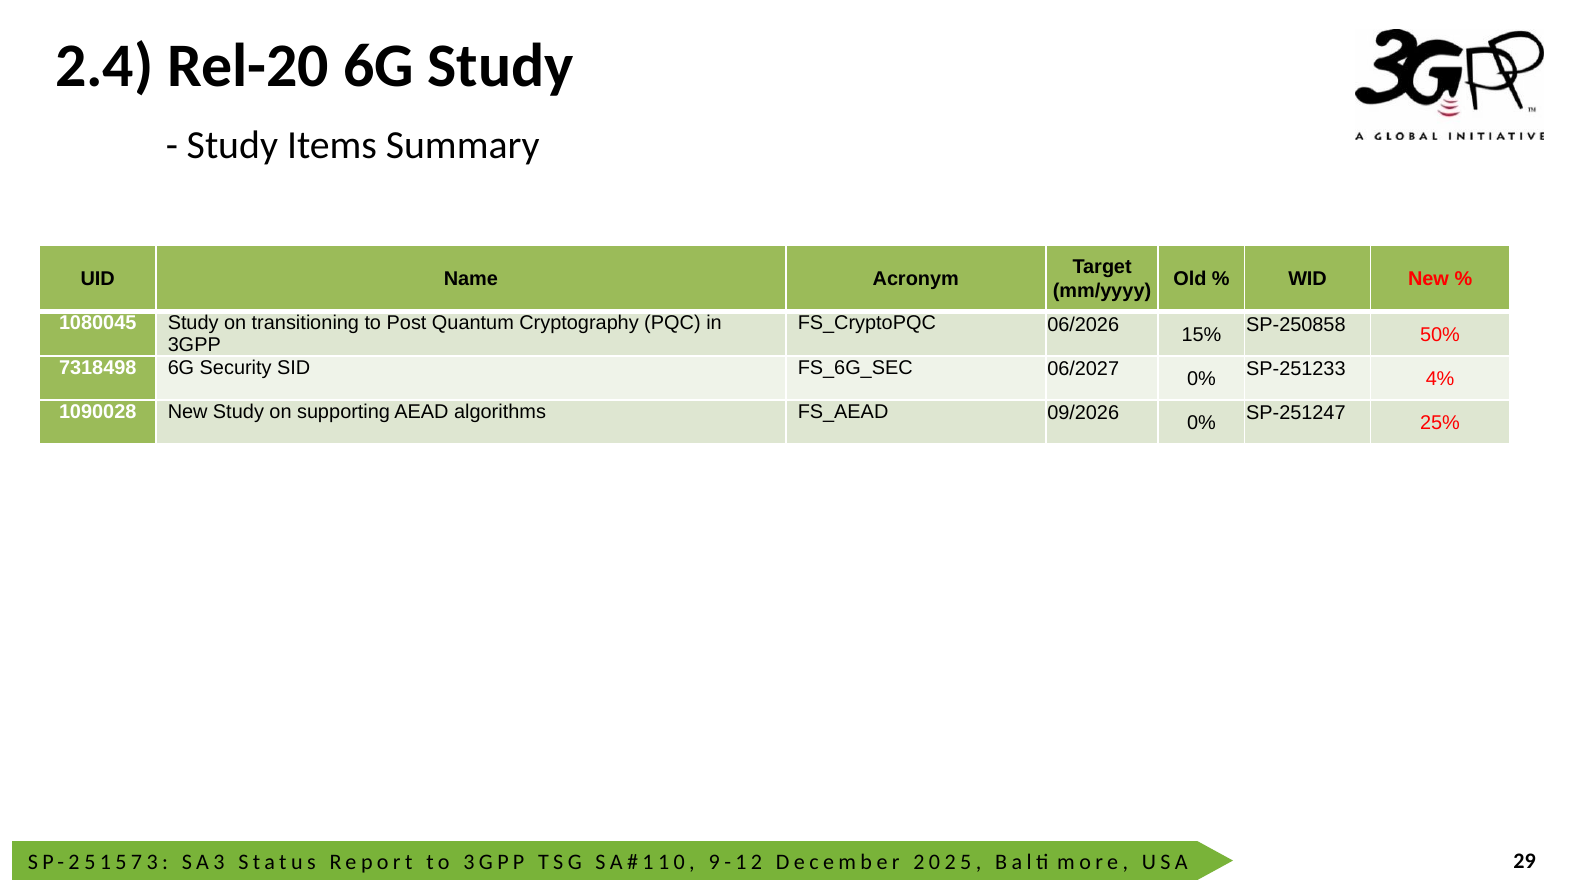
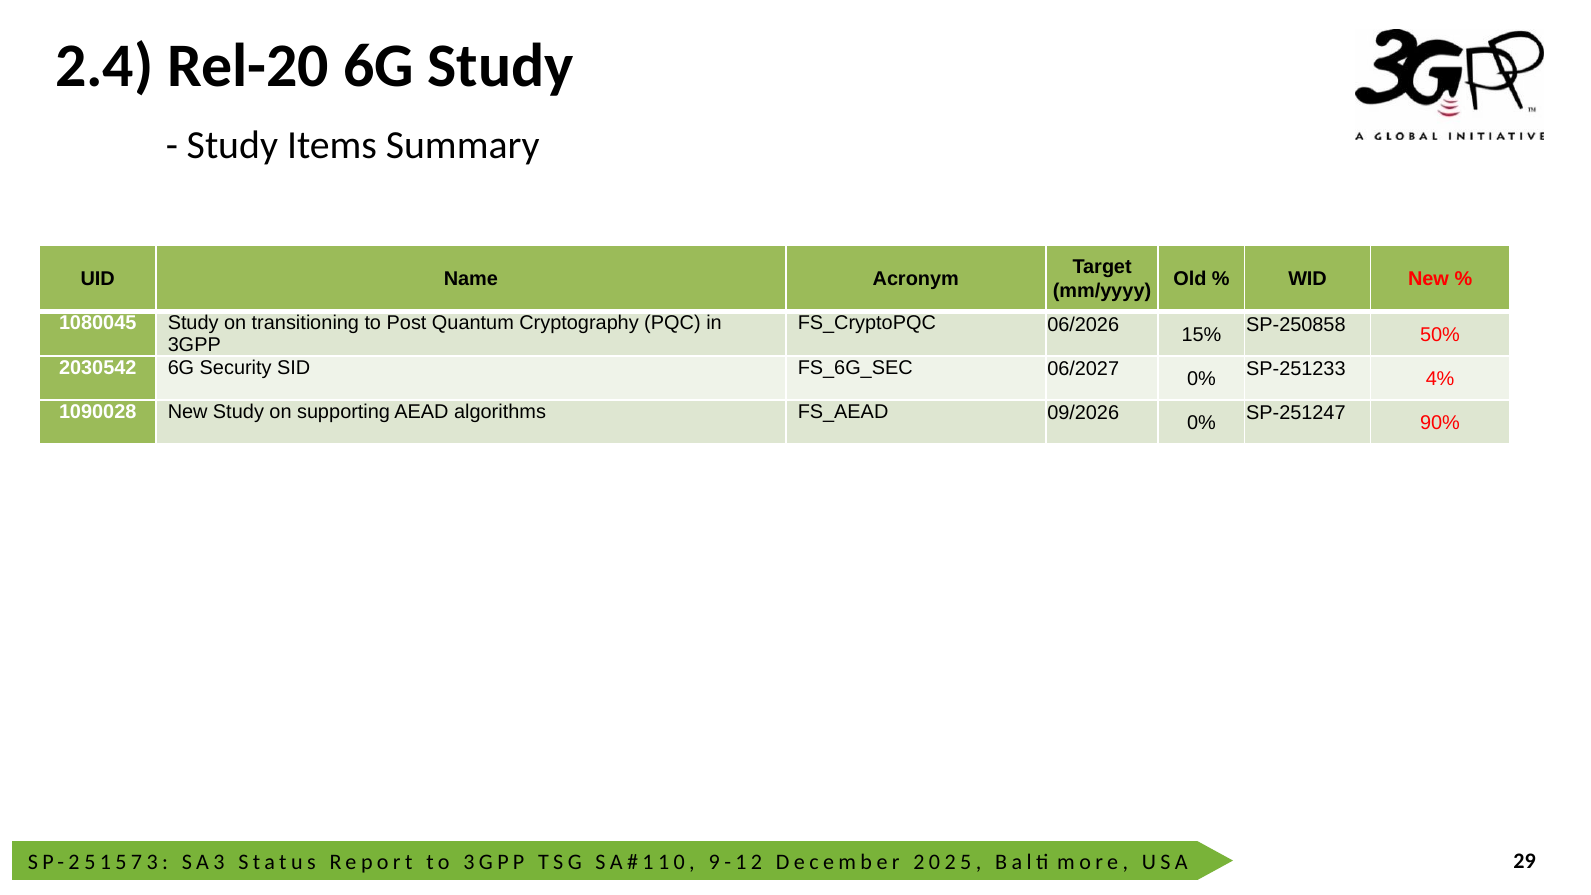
7318498: 7318498 -> 2030542 (98, 368)
25%: 25% -> 90% (1440, 423)
